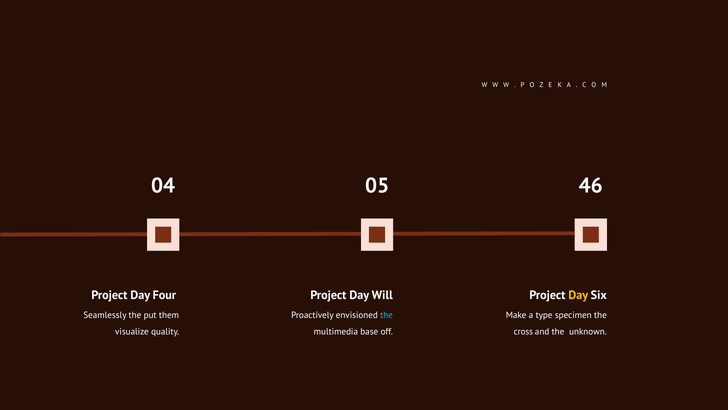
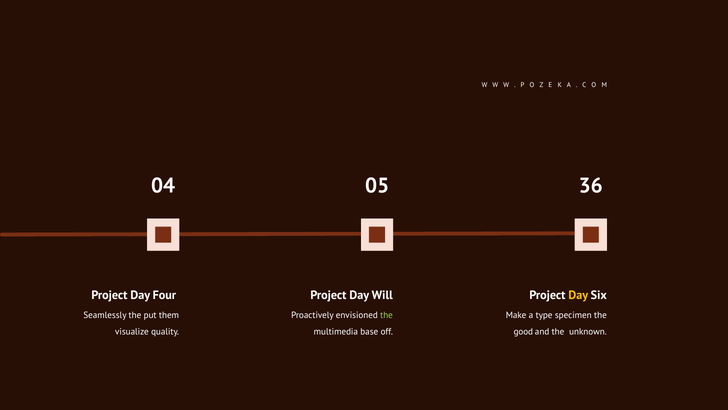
46: 46 -> 36 (591, 185)
the colour: light blue -> light green (387, 315)
cross: cross -> good (523, 331)
